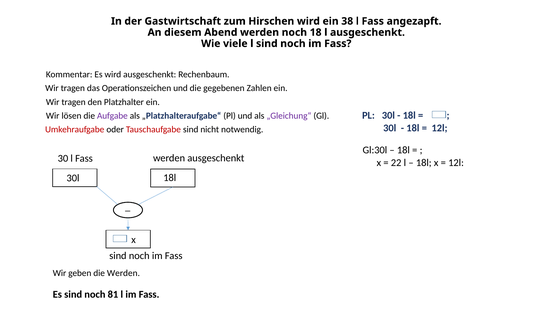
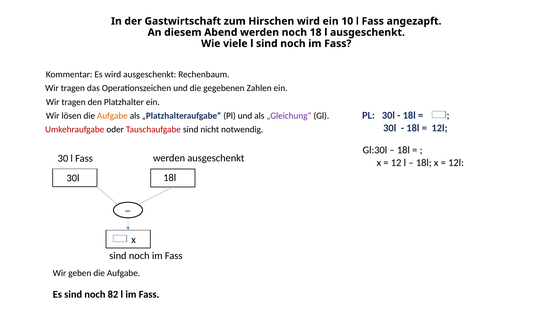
38: 38 -> 10 (347, 21)
Aufgabe colour: purple -> orange (112, 116)
22: 22 -> 12 (396, 163)
geben die Werden: Werden -> Aufgabe (123, 273)
81: 81 -> 82 (113, 294)
